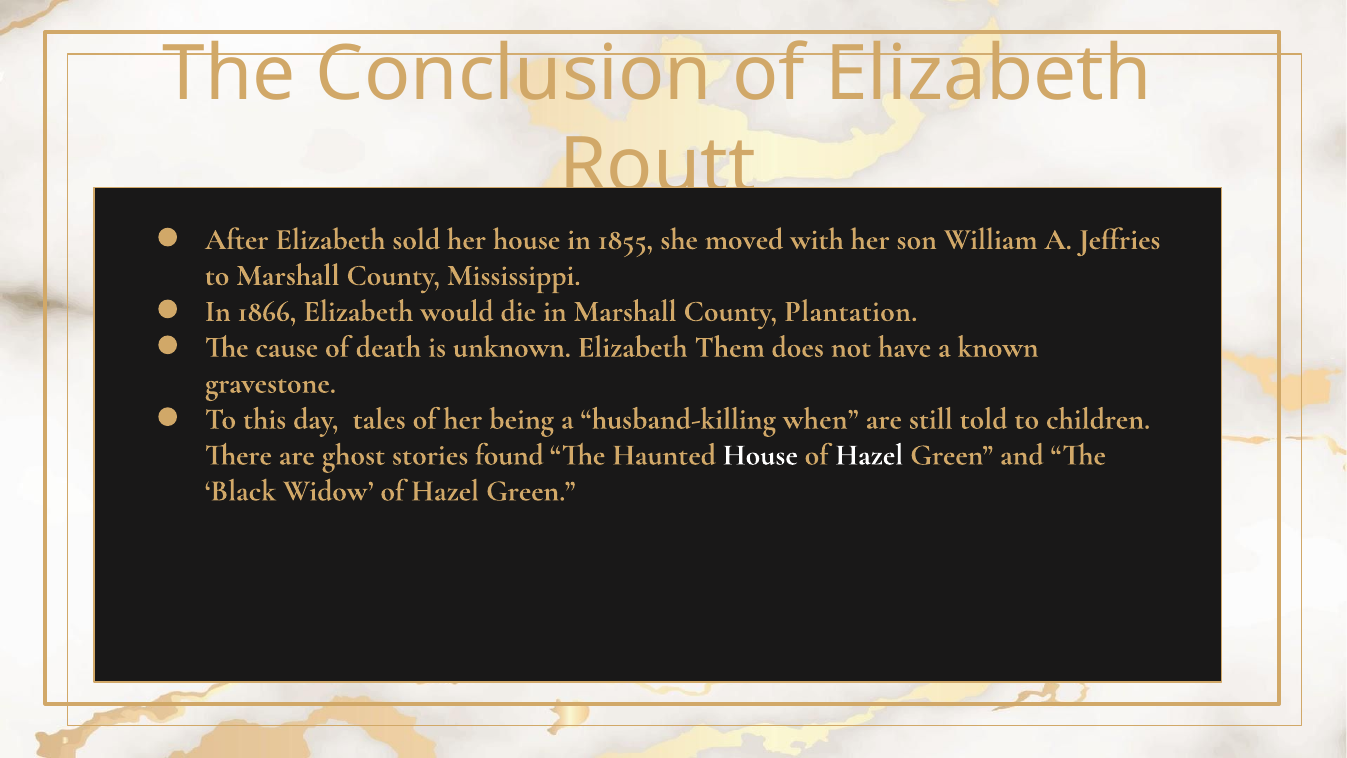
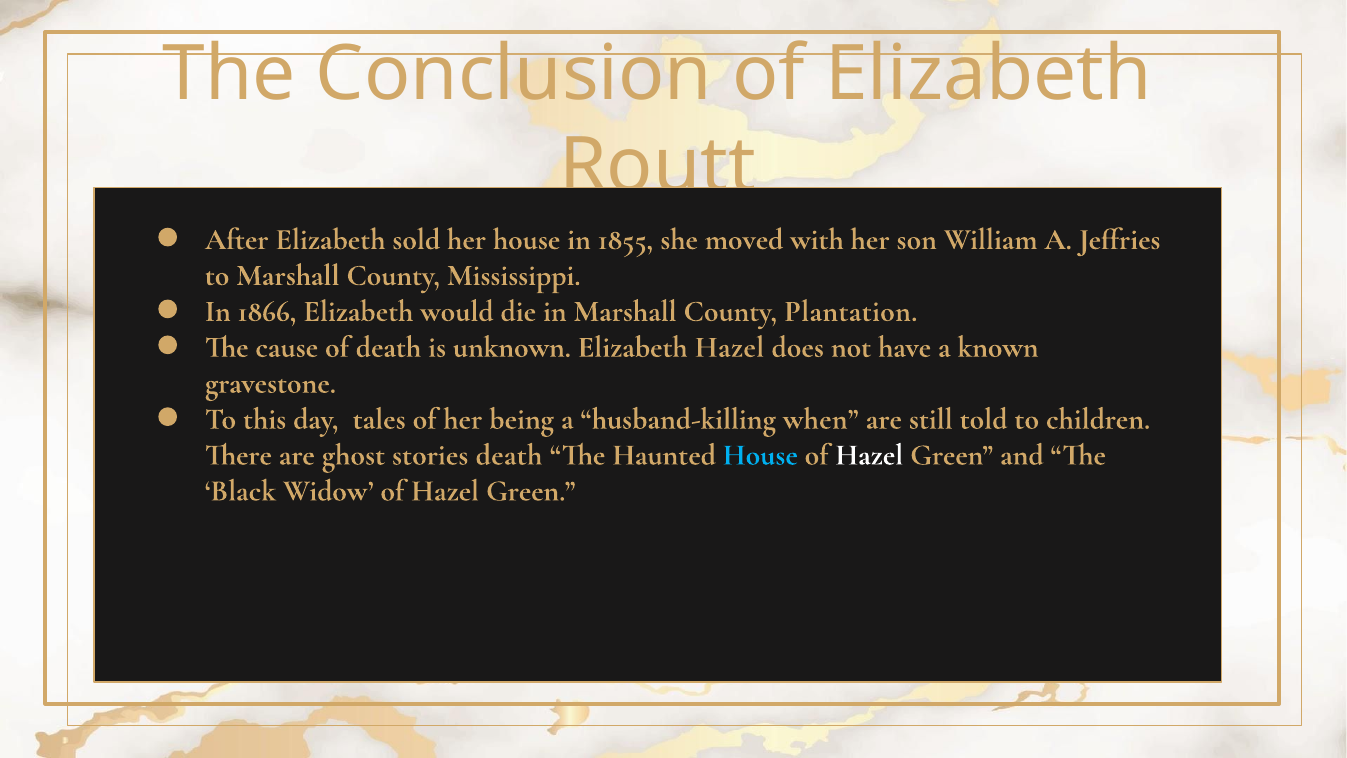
Elizabeth Them: Them -> Hazel (729, 347)
stories found: found -> death (509, 454)
House colour: white -> light blue (760, 454)
